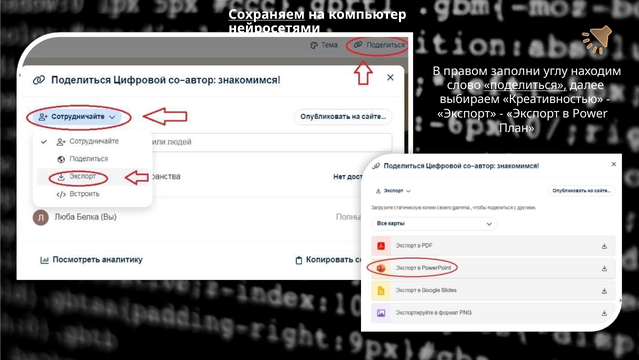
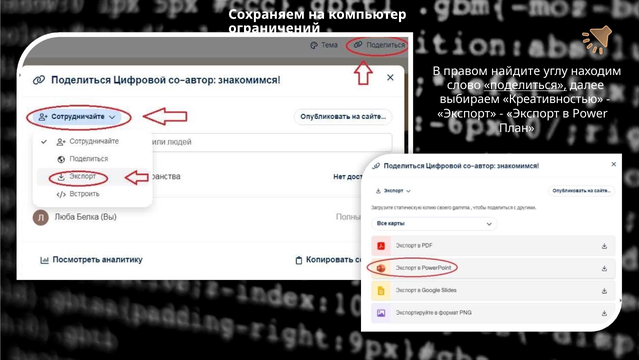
Сохраняем underline: present -> none (267, 14)
нейросетями: нейросетями -> ограничений (274, 28)
заполни: заполни -> найдите (516, 71)
